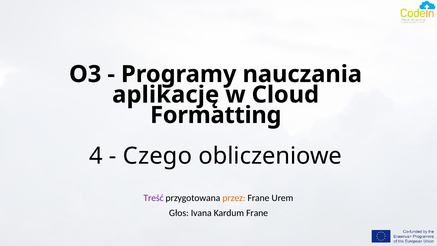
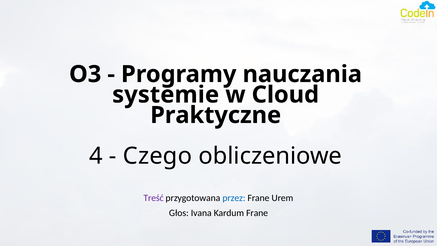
aplikację: aplikację -> systemie (166, 95)
Formatting: Formatting -> Praktyczne (216, 115)
przez colour: orange -> blue (234, 198)
